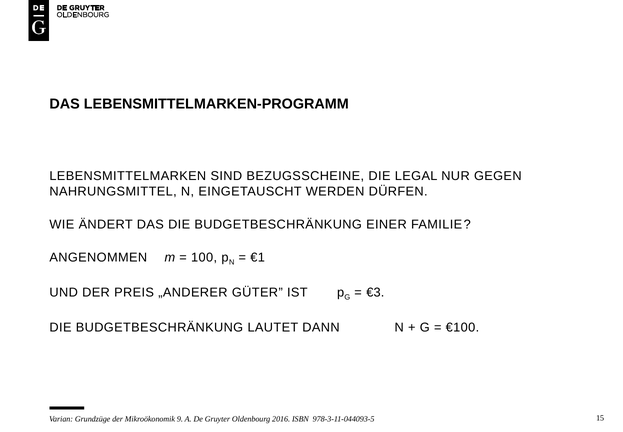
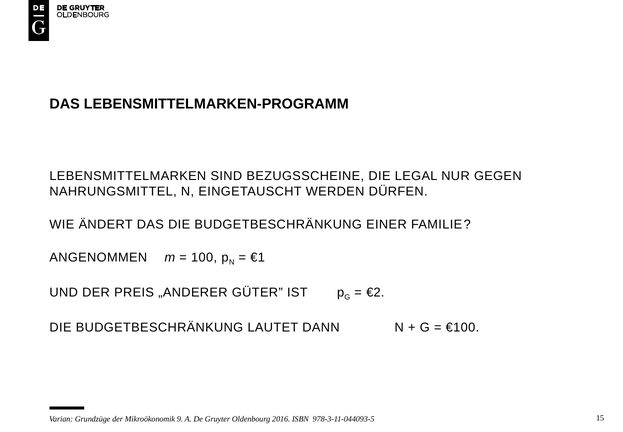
€3: €3 -> €2 (375, 292)
